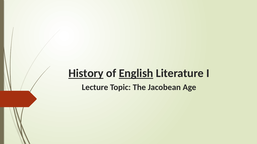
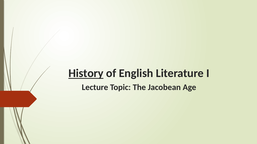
English underline: present -> none (136, 74)
